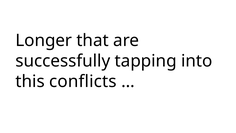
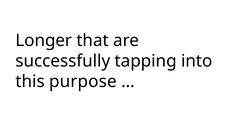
conflicts: conflicts -> purpose (83, 81)
